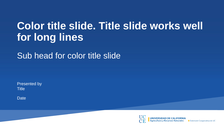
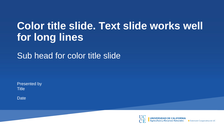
slide Title: Title -> Text (109, 26)
